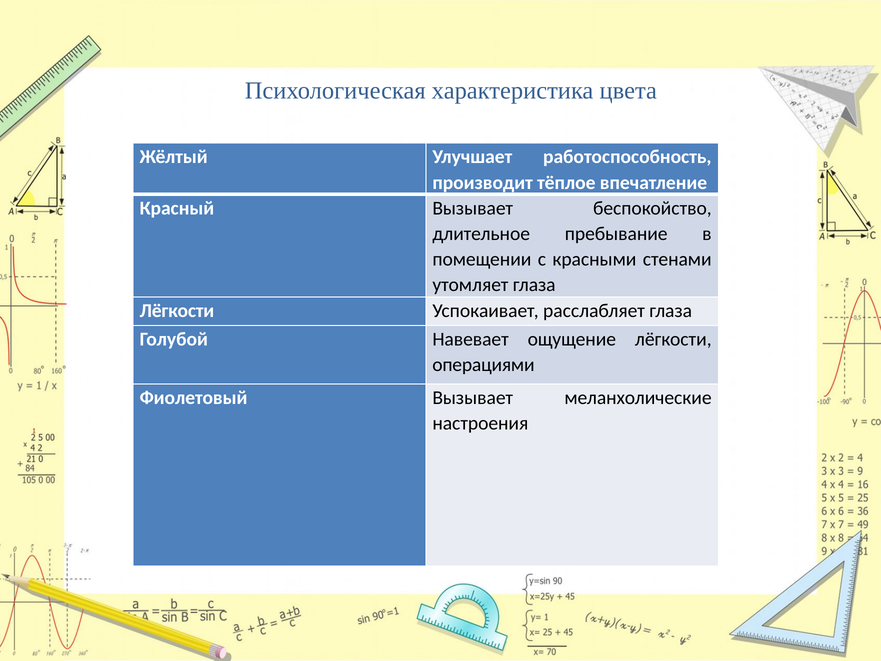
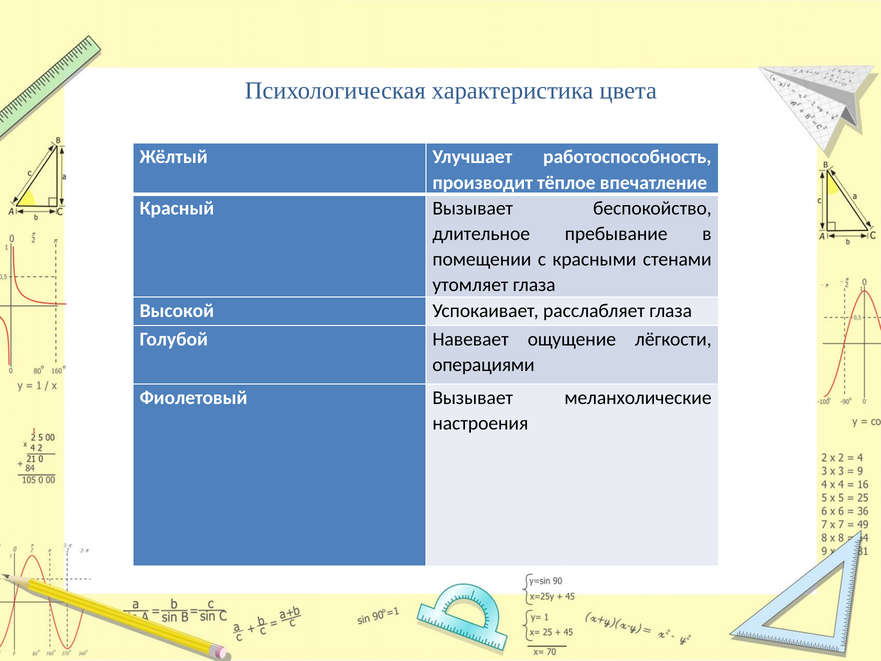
Лёгкости: Лёгкости -> Высокой (177, 311)
